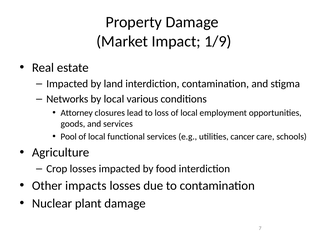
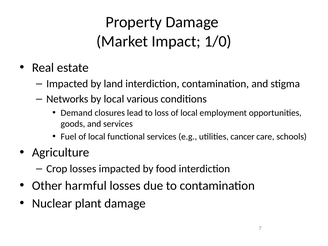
1/9: 1/9 -> 1/0 (218, 41)
Attorney: Attorney -> Demand (77, 113)
Pool: Pool -> Fuel (69, 137)
impacts: impacts -> harmful (86, 186)
